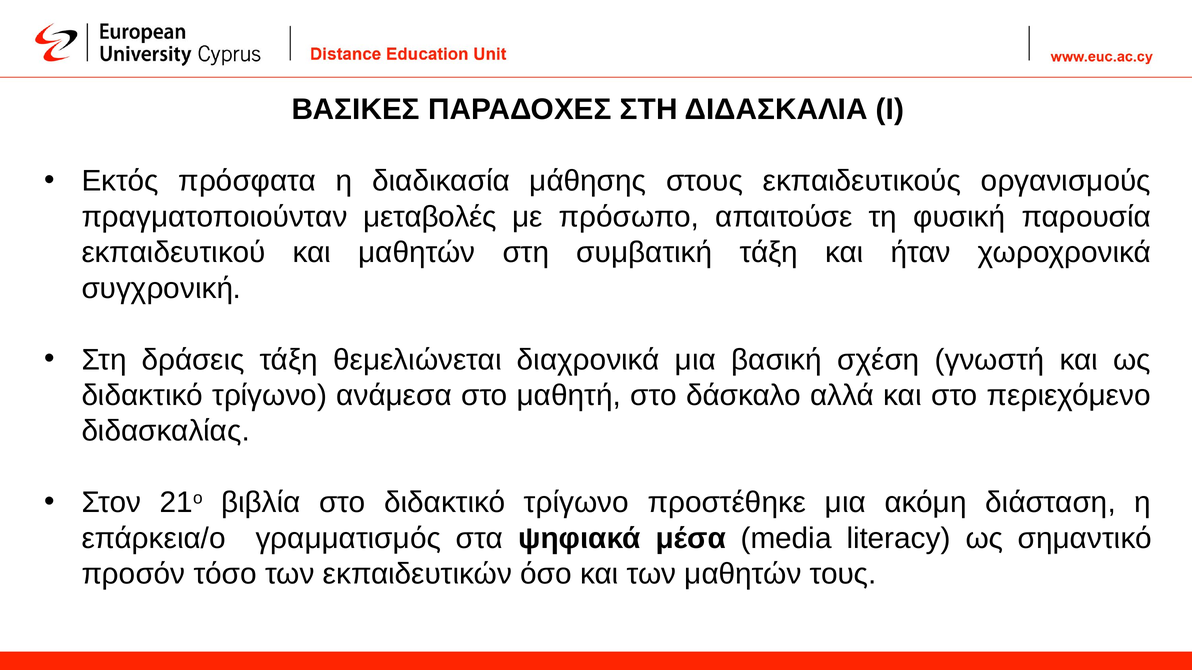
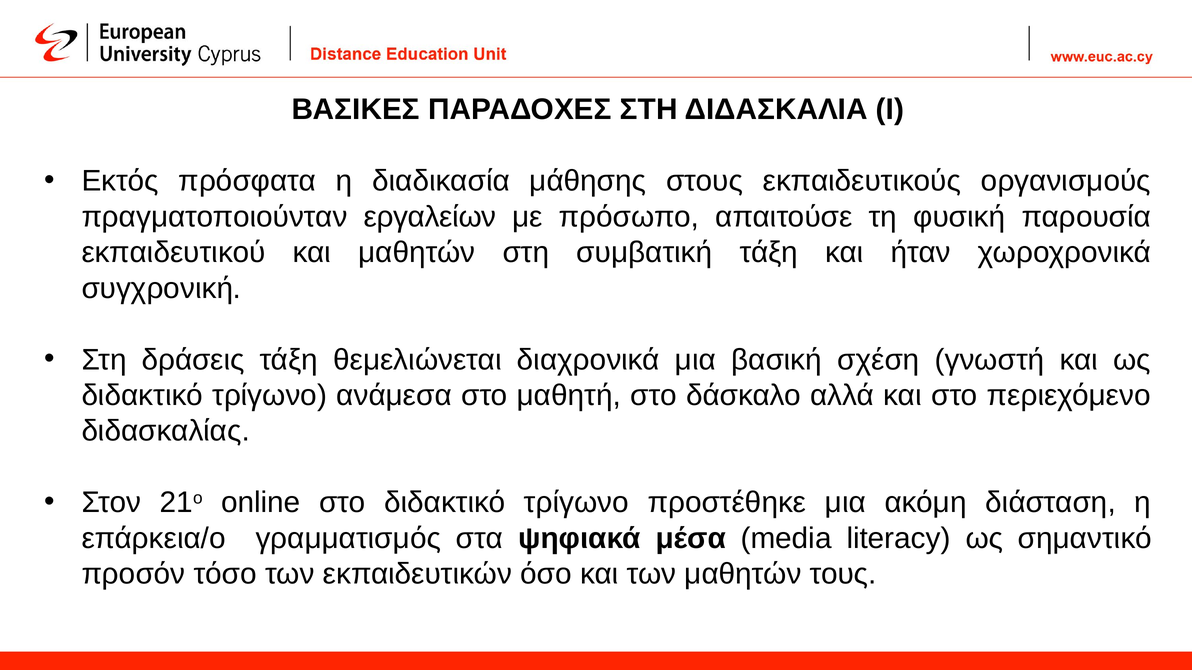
μεταβολές: μεταβολές -> εργαλείων (430, 217)
βιβλία: βιβλία -> online (261, 503)
